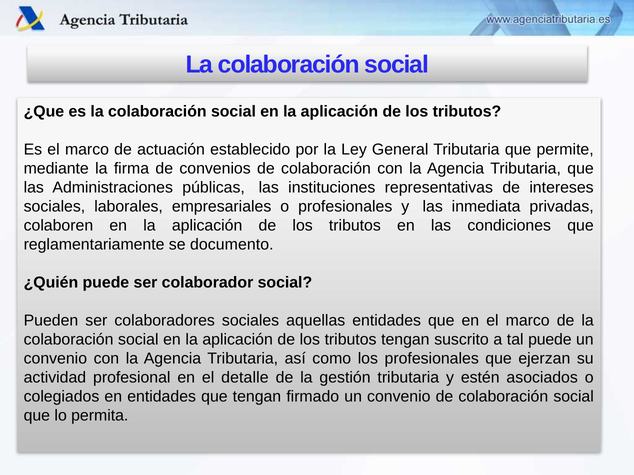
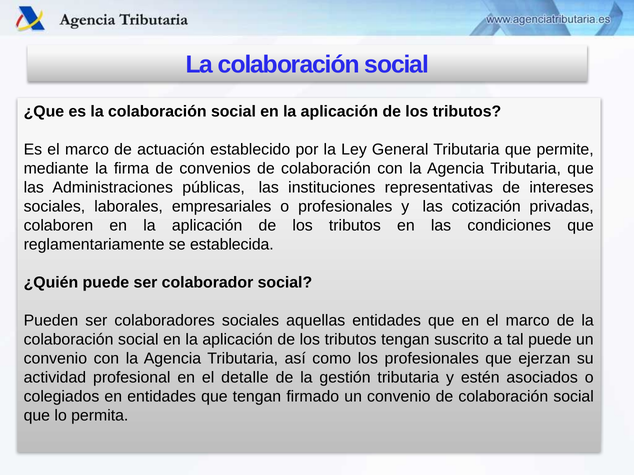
inmediata: inmediata -> cotización (486, 207)
documento: documento -> establecida (232, 245)
